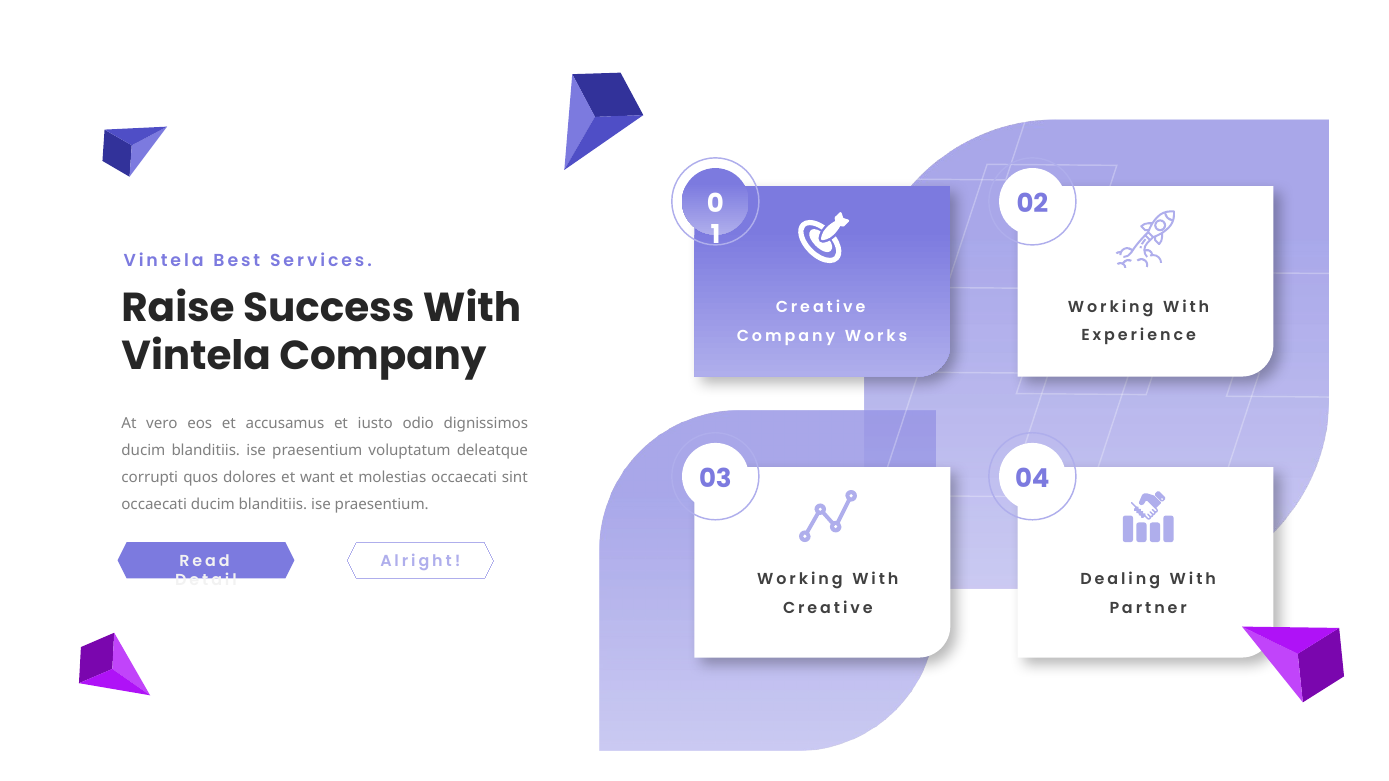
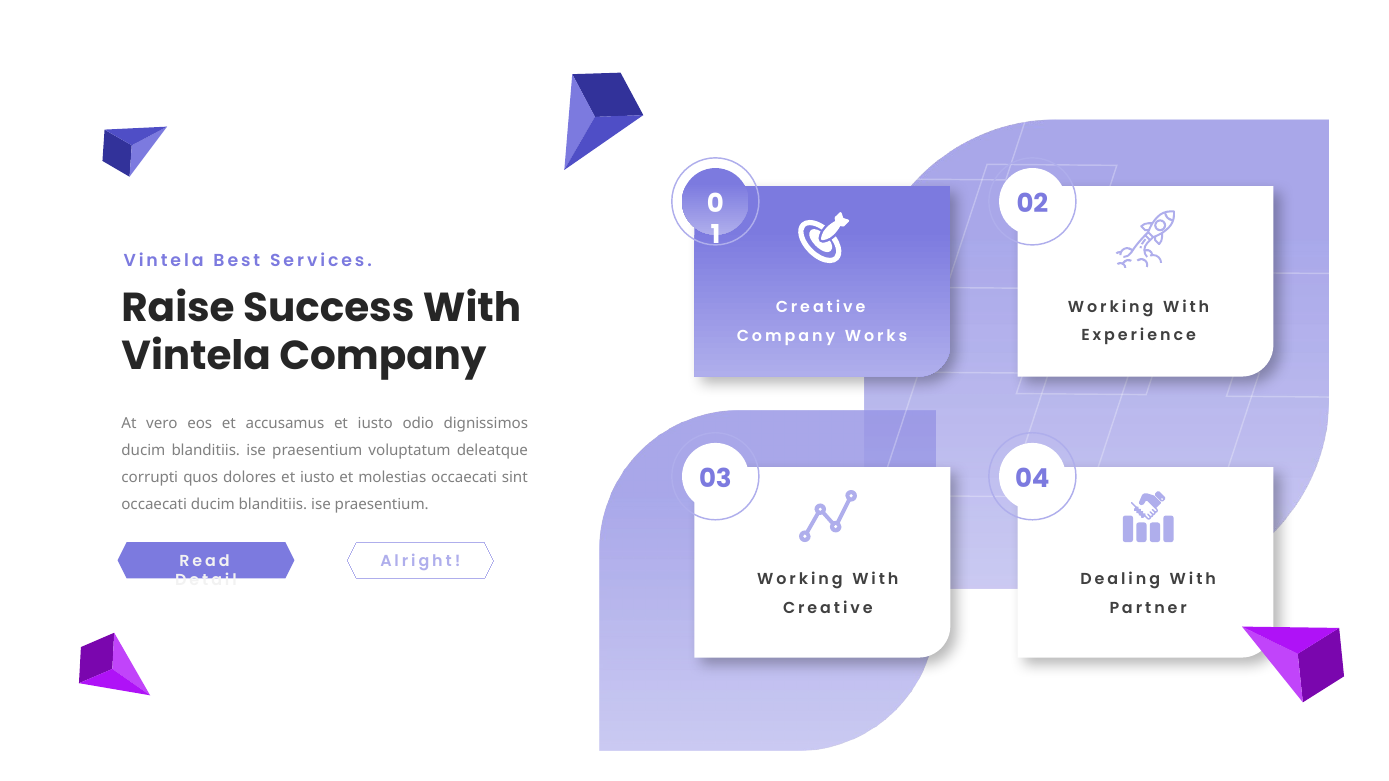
dolores et want: want -> iusto (317, 478)
